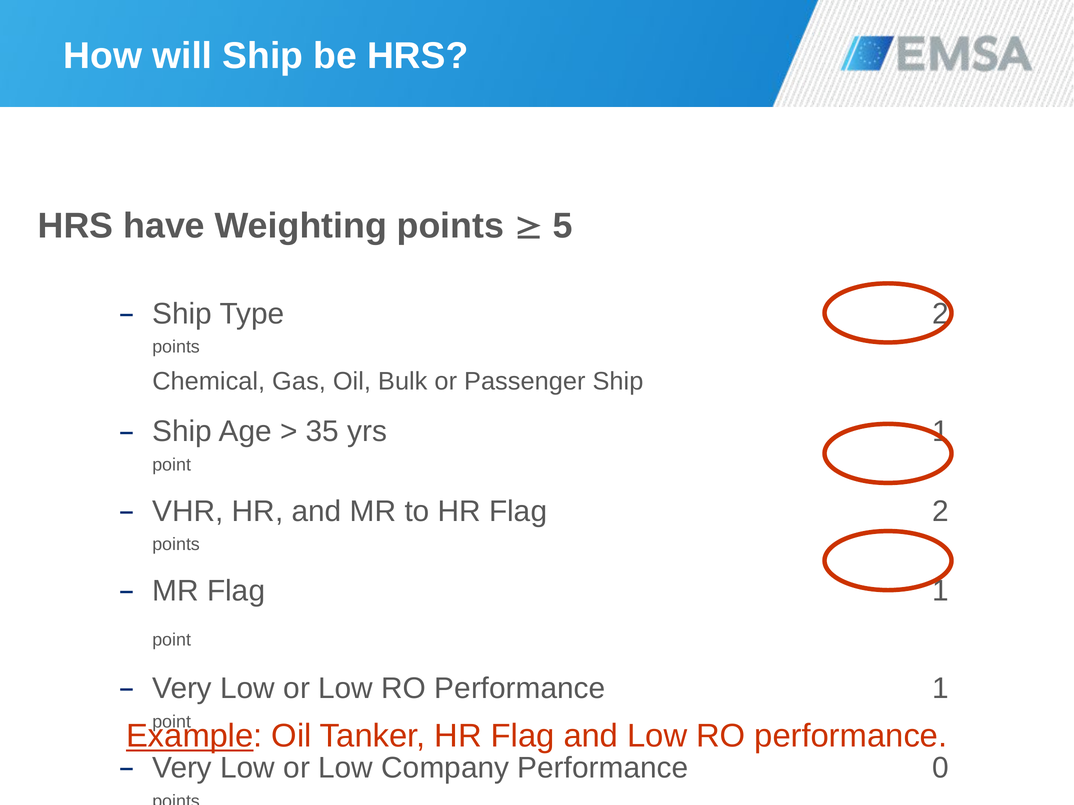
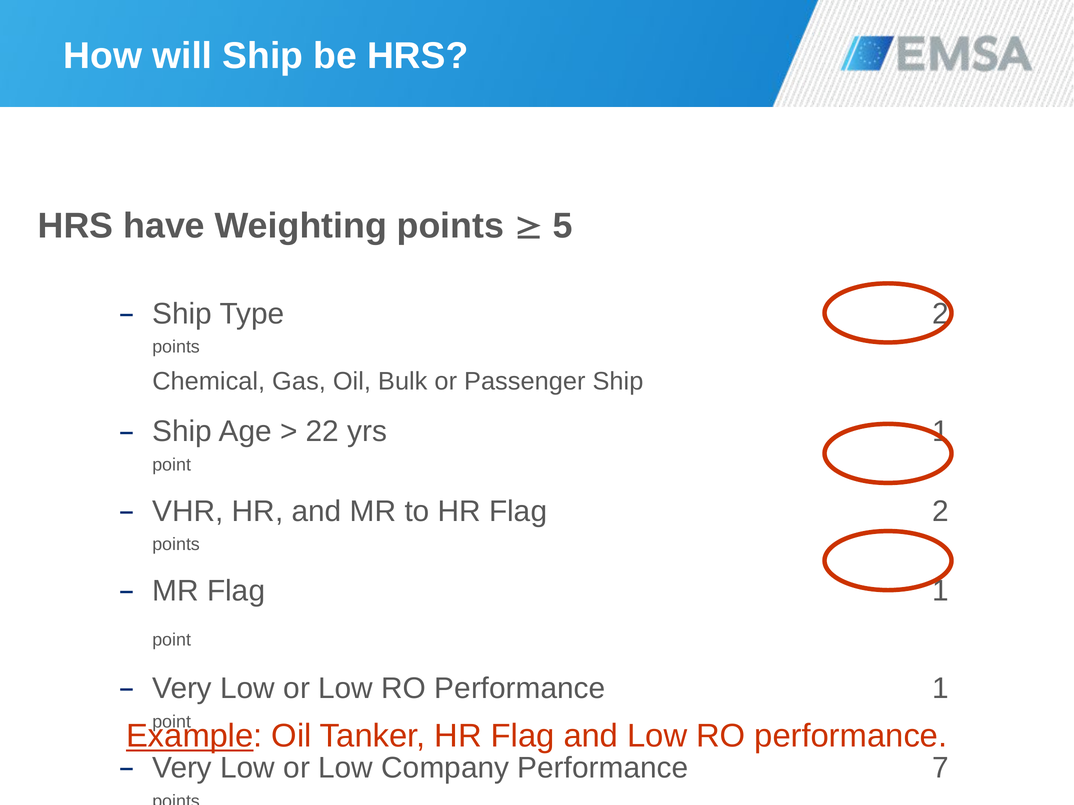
35: 35 -> 22 (322, 432)
0: 0 -> 7 (941, 768)
